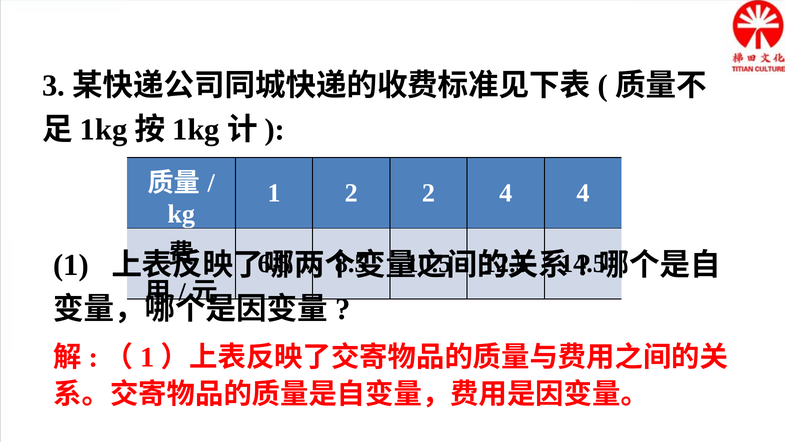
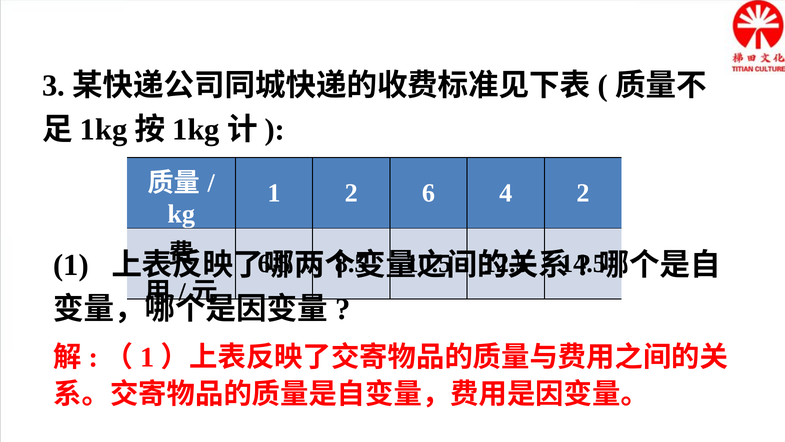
2 2: 2 -> 6 (428, 193)
4 4: 4 -> 2 (583, 193)
